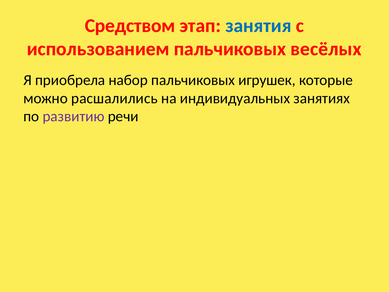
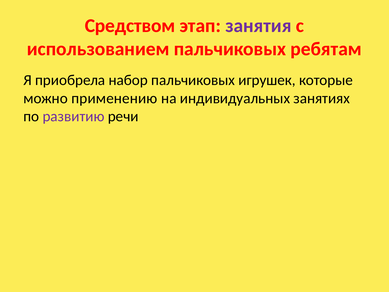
занятия colour: blue -> purple (258, 26)
весёлых: весёлых -> ребятам (326, 49)
расшалились: расшалились -> применению (114, 98)
